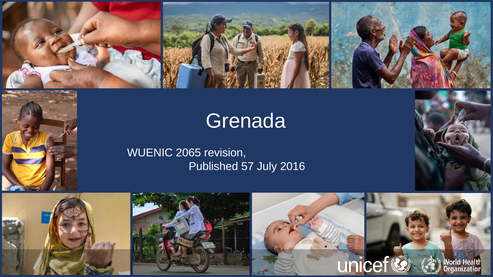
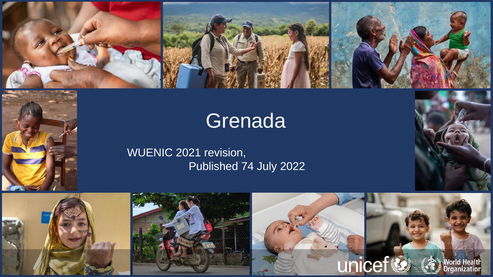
2065: 2065 -> 2021 (188, 153)
57: 57 -> 74 (248, 167)
2016: 2016 -> 2022 (293, 167)
